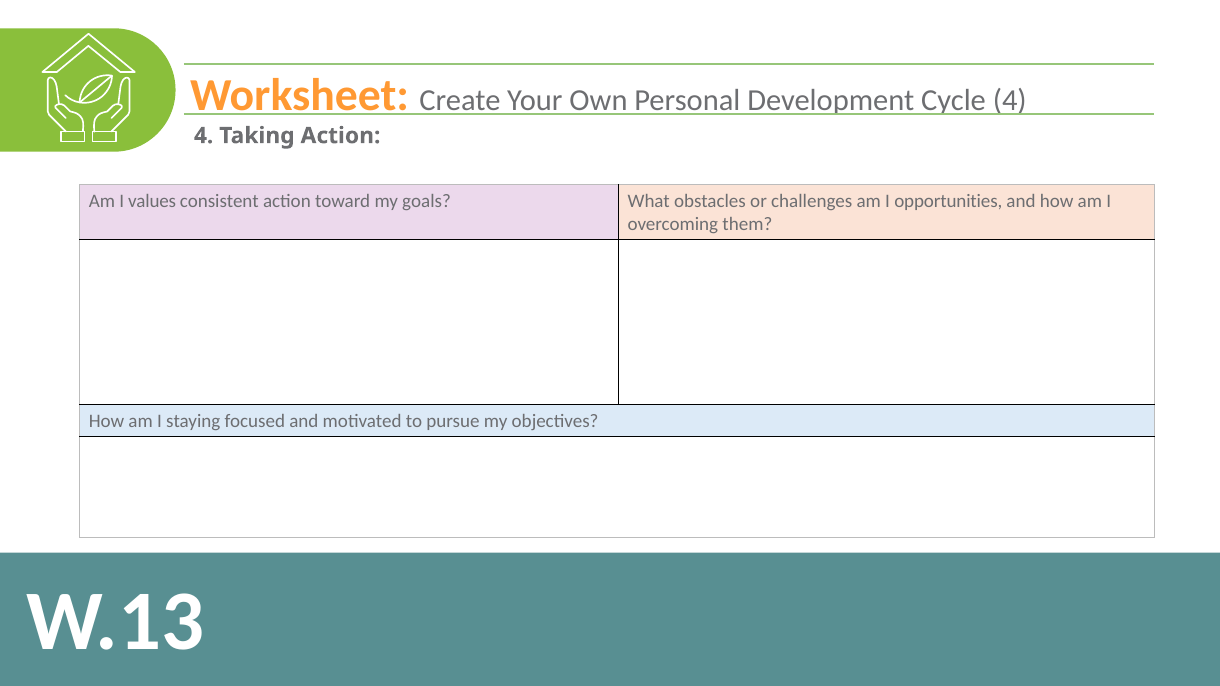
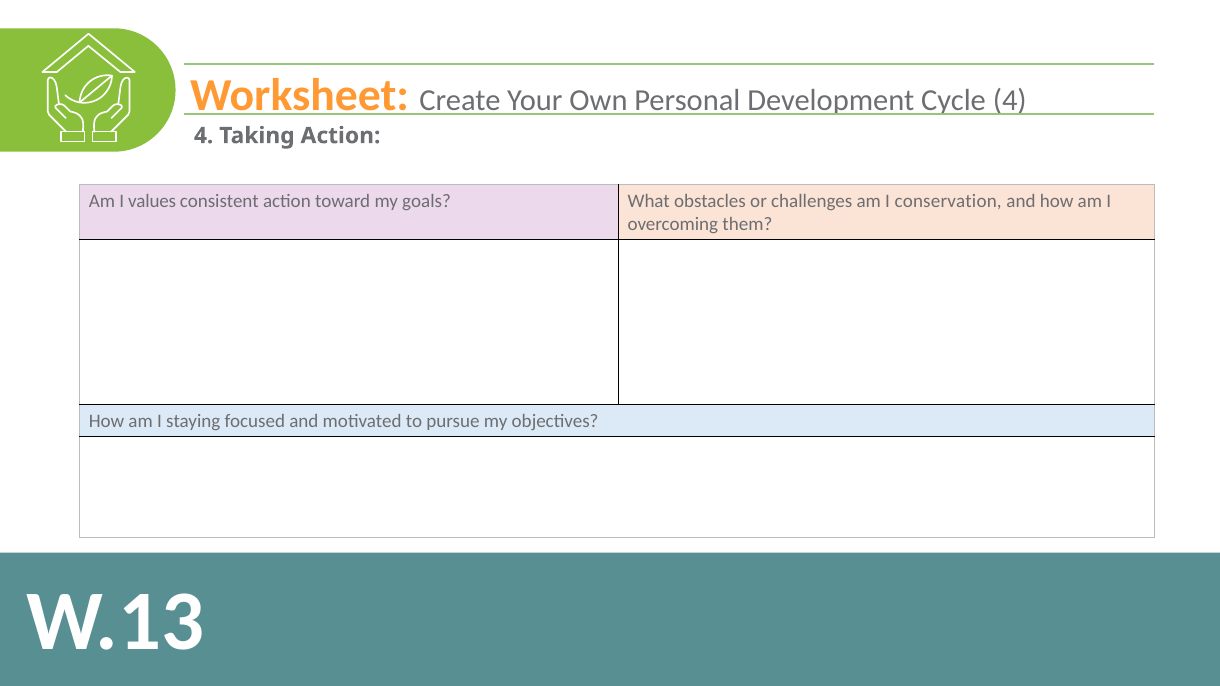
opportunities: opportunities -> conservation (948, 201)
